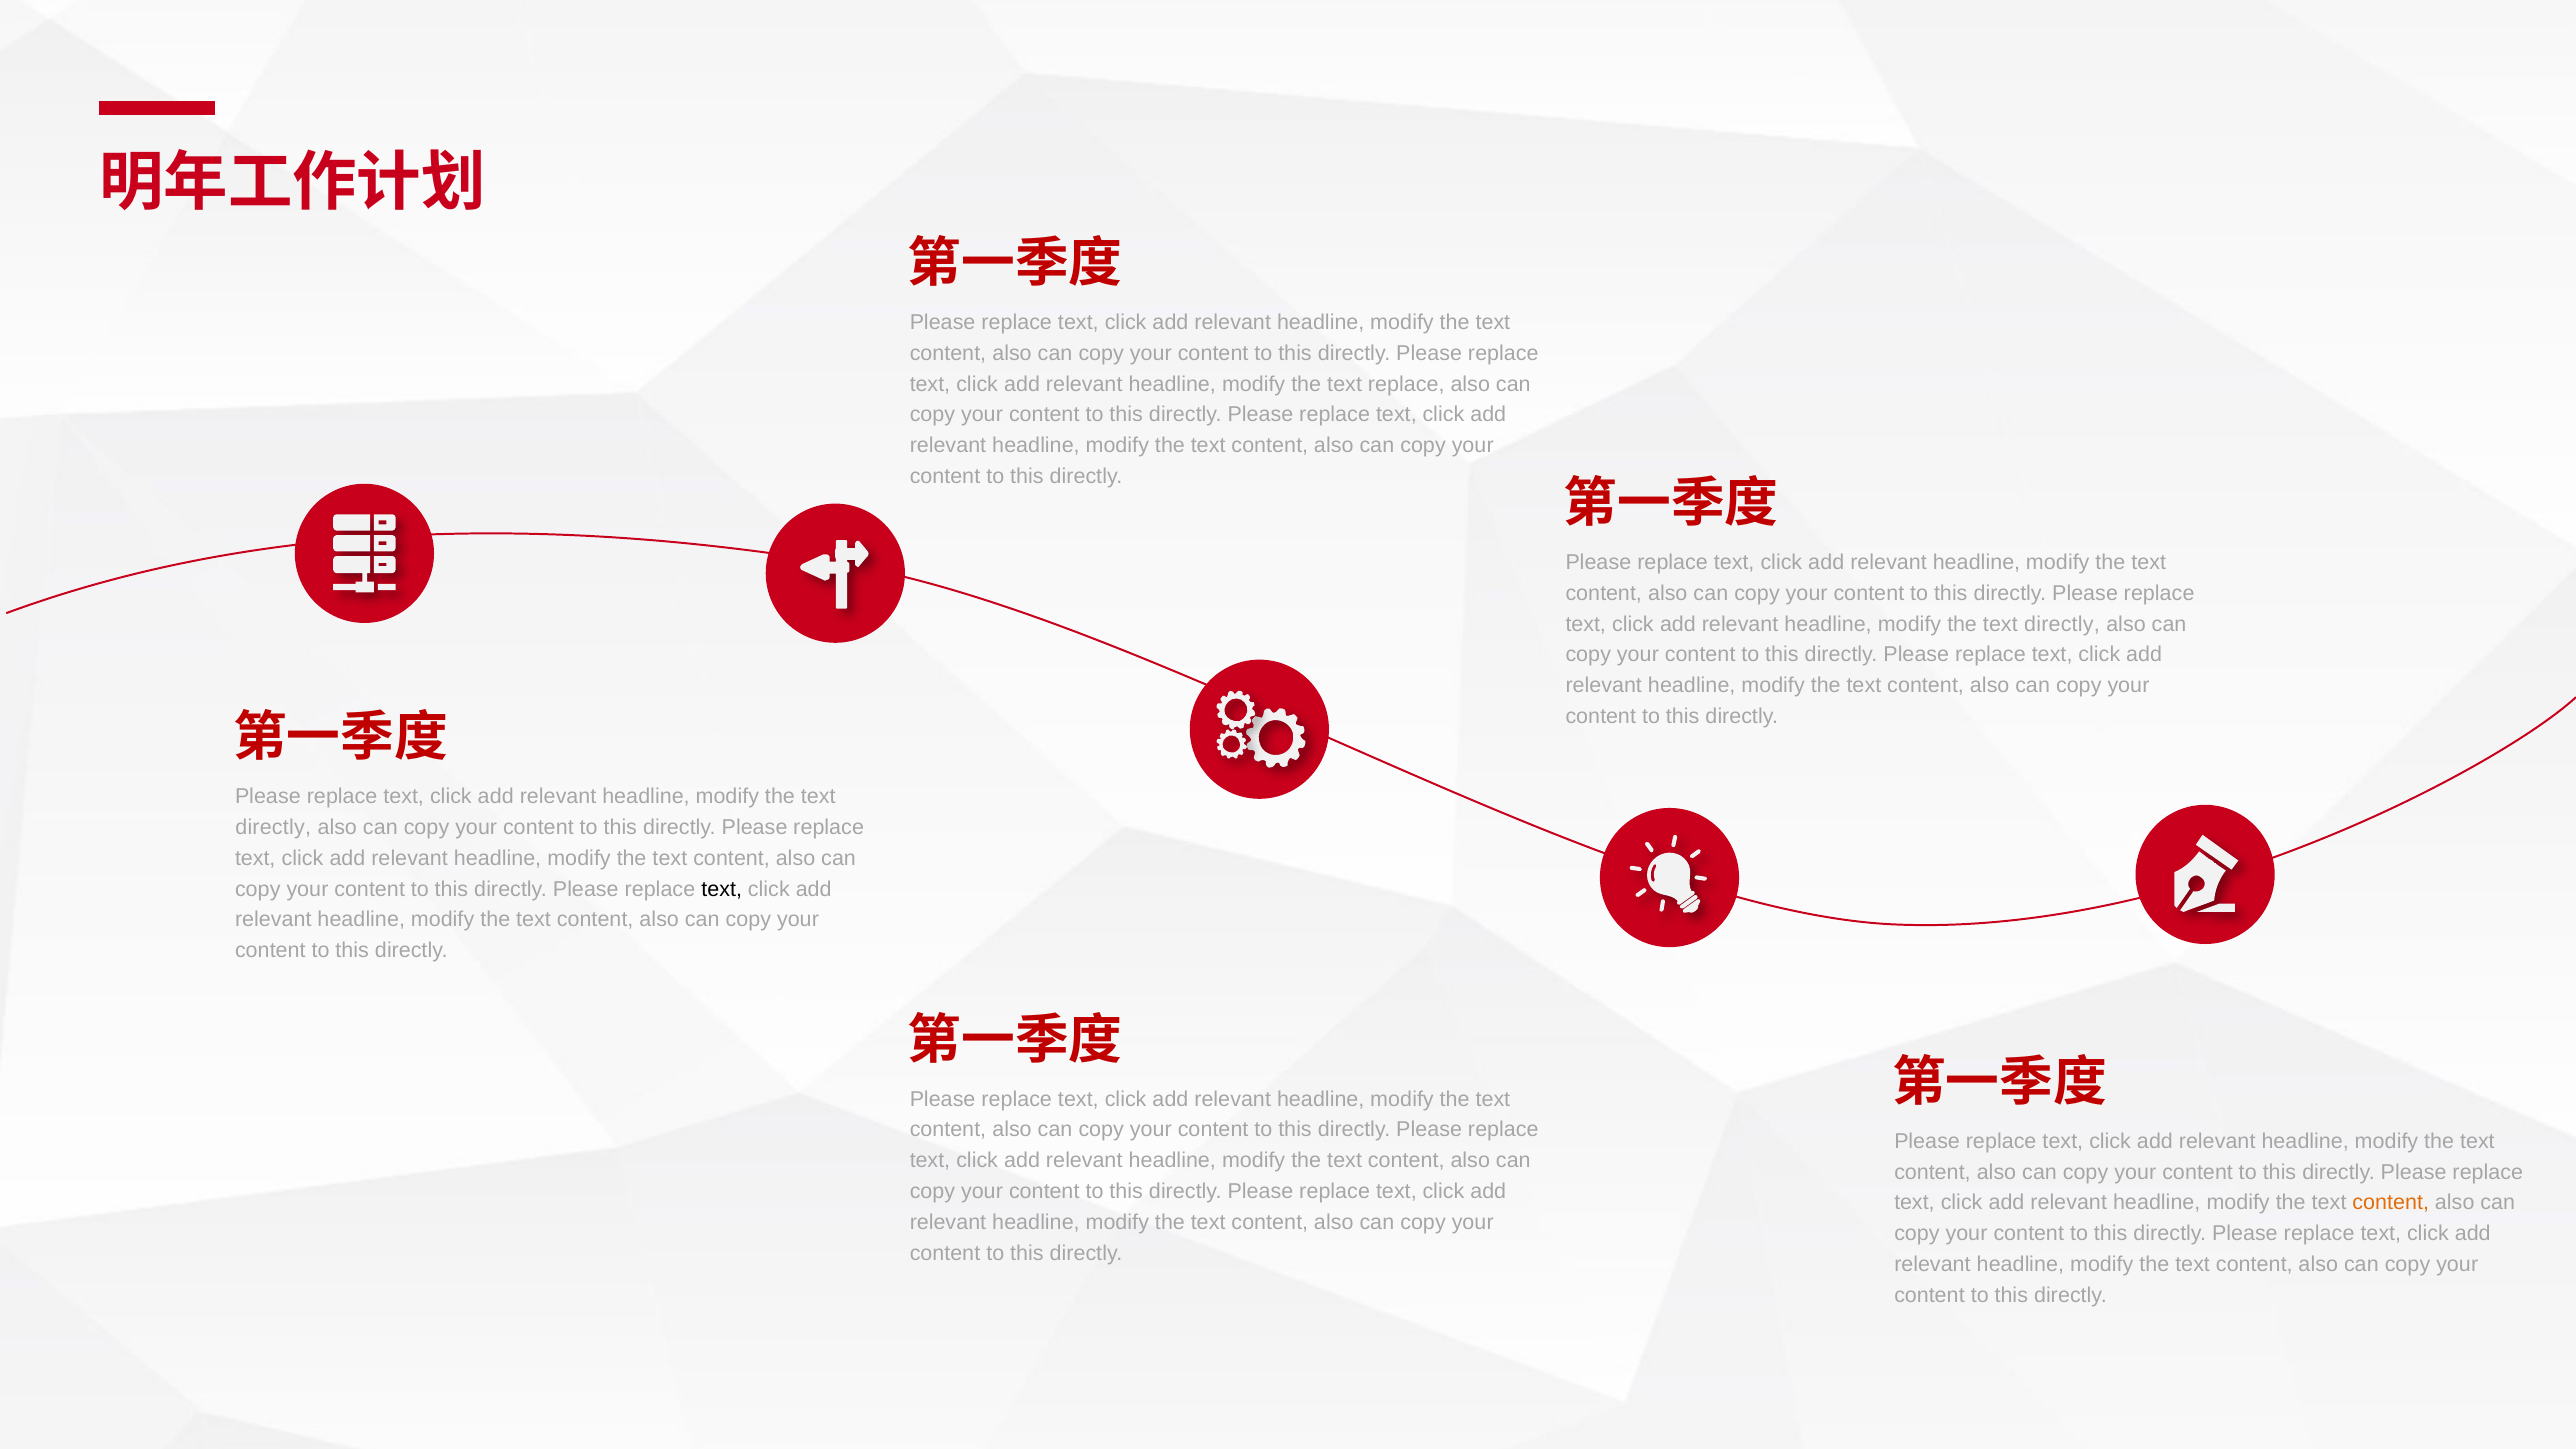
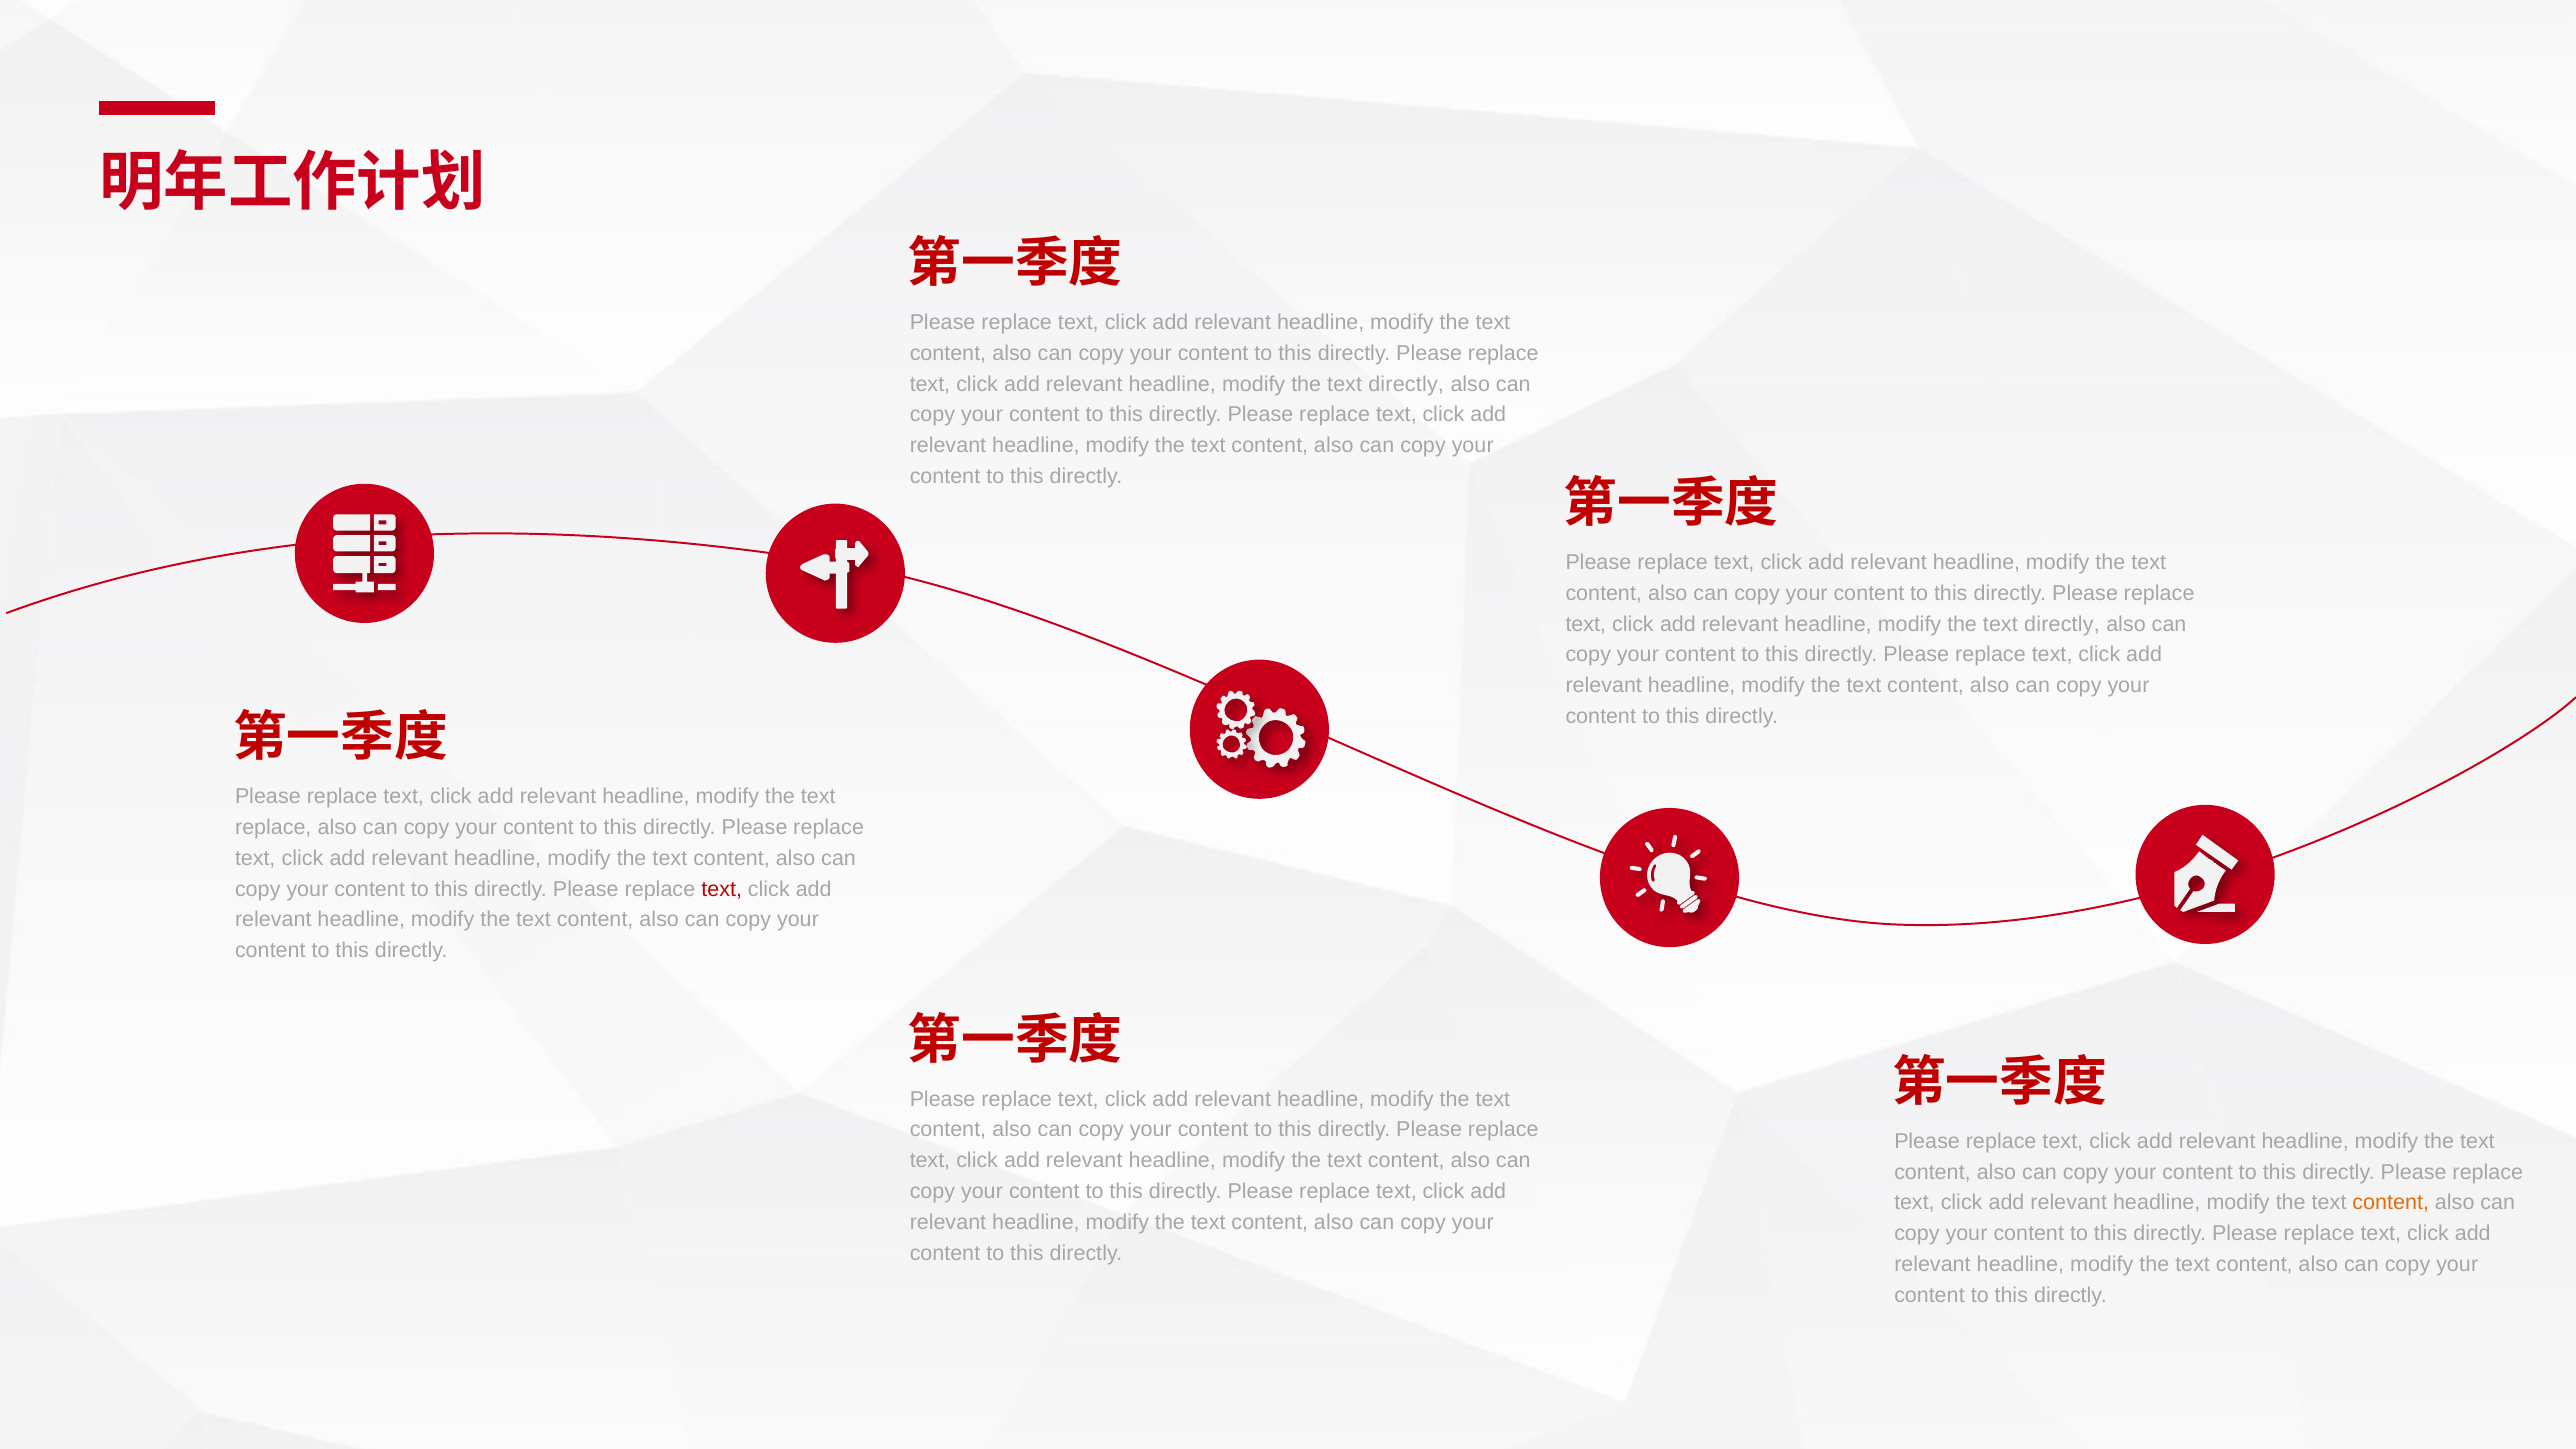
replace: replace -> directly (1406, 384)
directly: directly -> replace (273, 827)
text colour: black -> red (722, 889)
